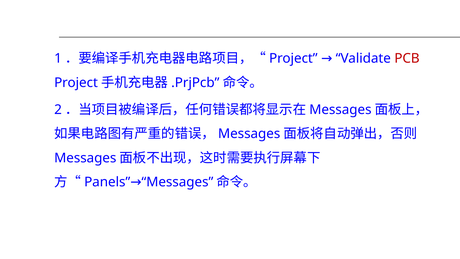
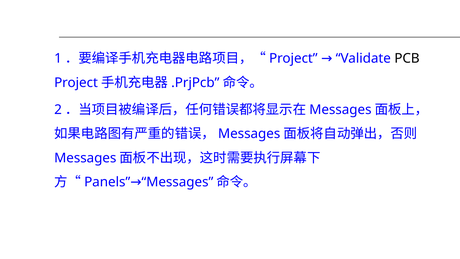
PCB colour: red -> black (407, 58)
